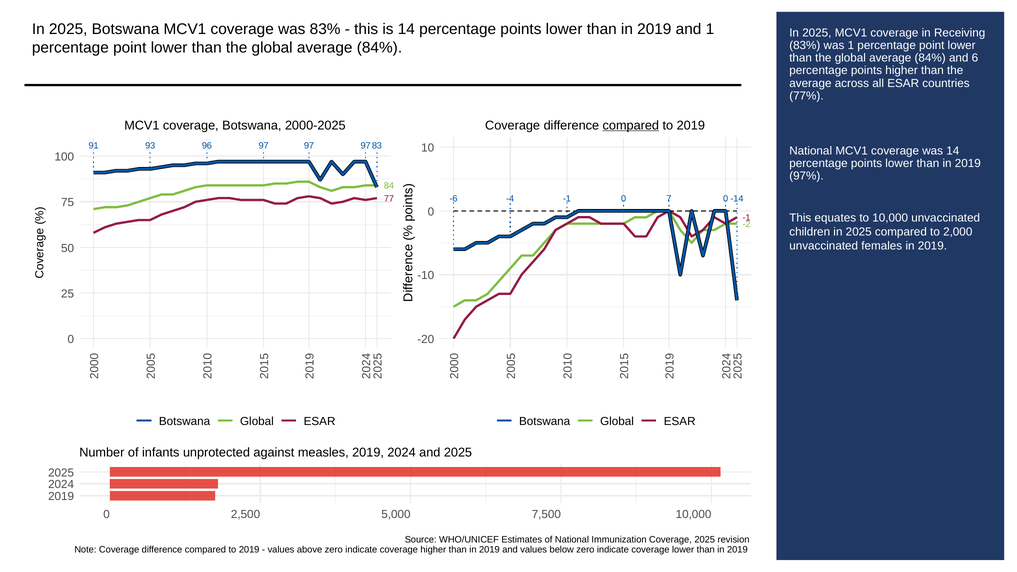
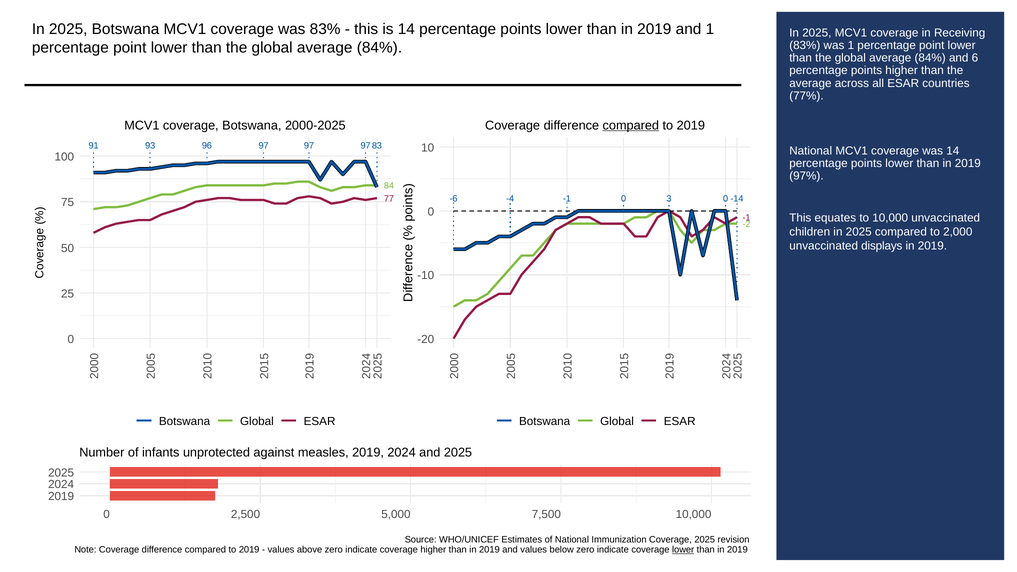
7: 7 -> 3 (669, 199)
females: females -> displays (882, 246)
lower underline: none -> present (683, 550)
